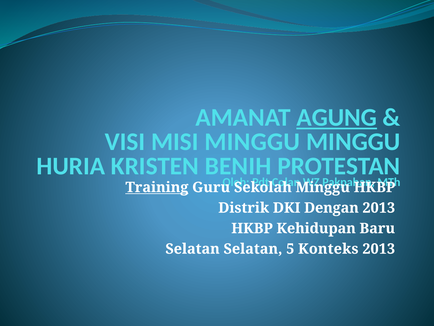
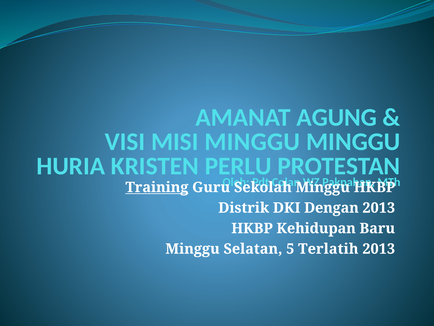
AGUNG underline: present -> none (337, 117)
BENIH: BENIH -> PERLU (238, 166)
Selatan: Selatan -> Minggu (193, 249)
Konteks: Konteks -> Terlatih (328, 249)
